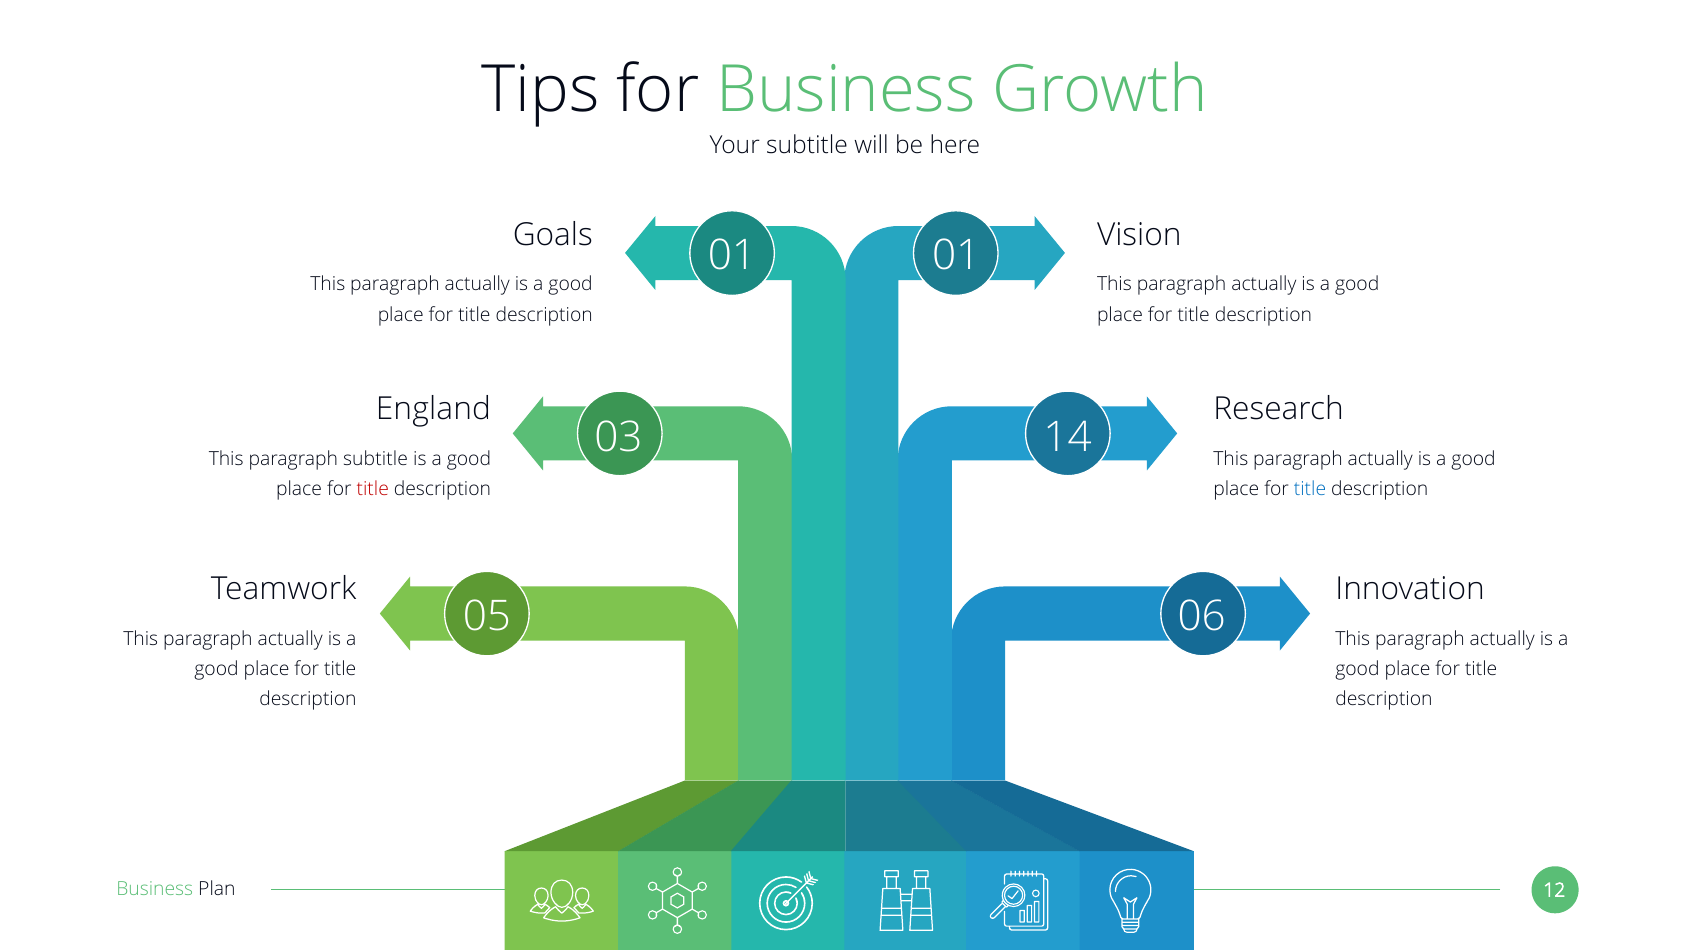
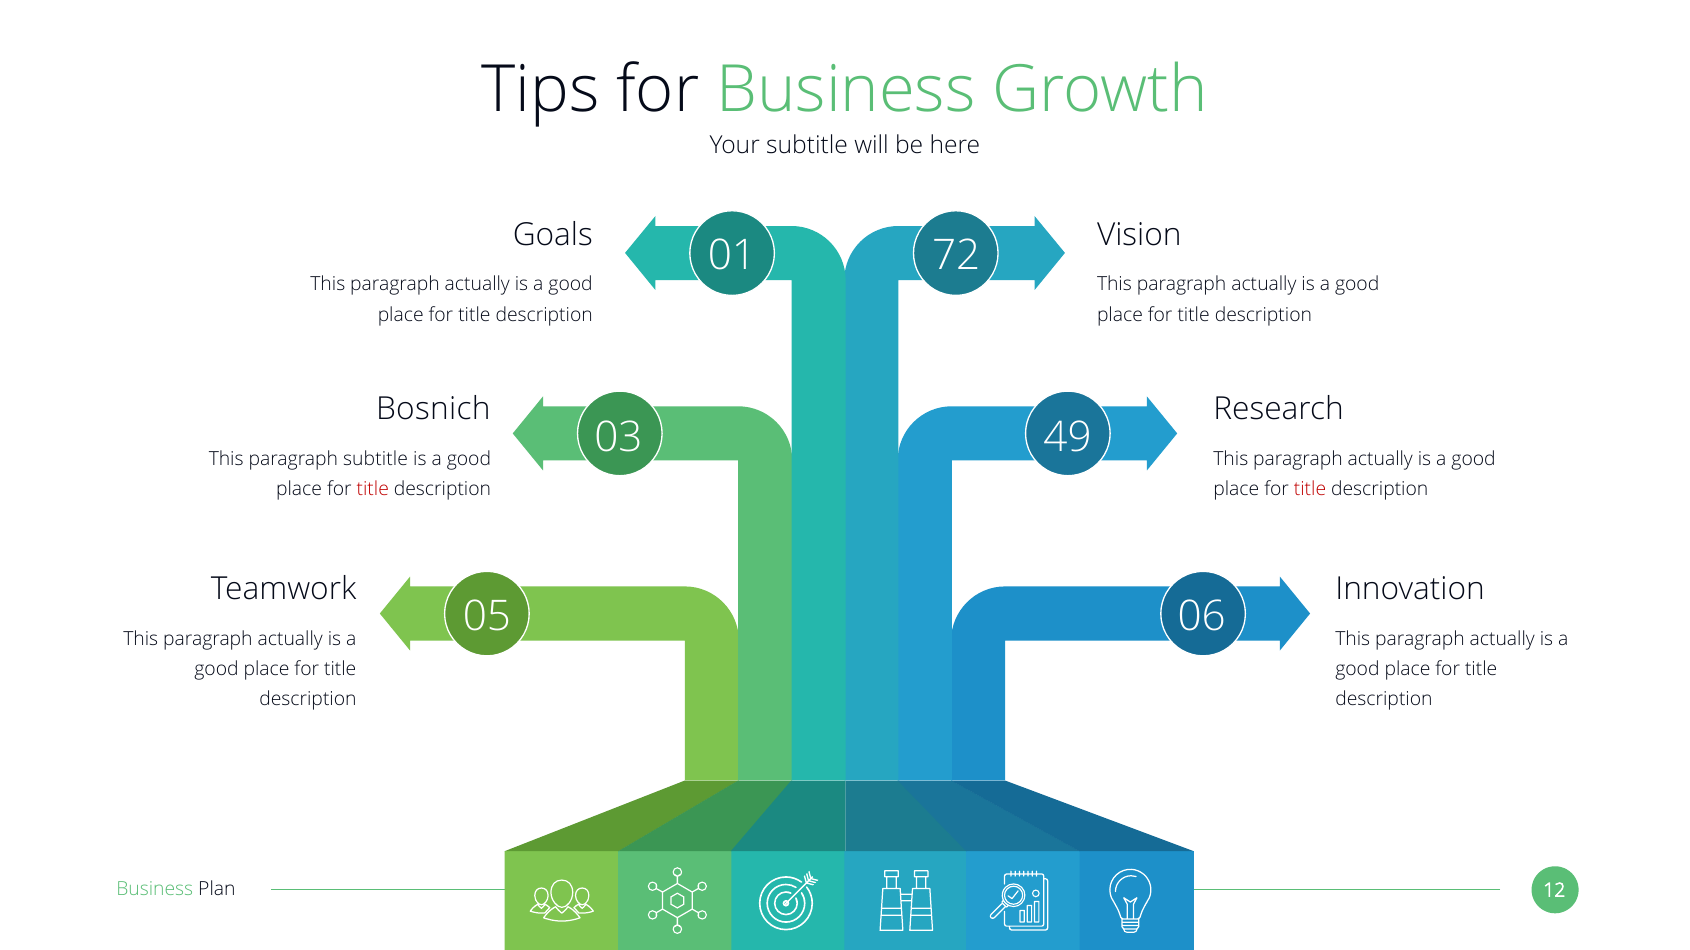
01 01: 01 -> 72 (956, 256)
England: England -> Bosnich (433, 410)
14: 14 -> 49 (1068, 438)
title colour: blue -> red (1310, 490)
